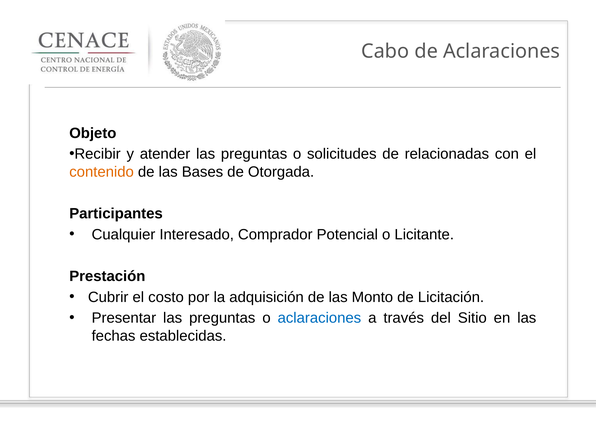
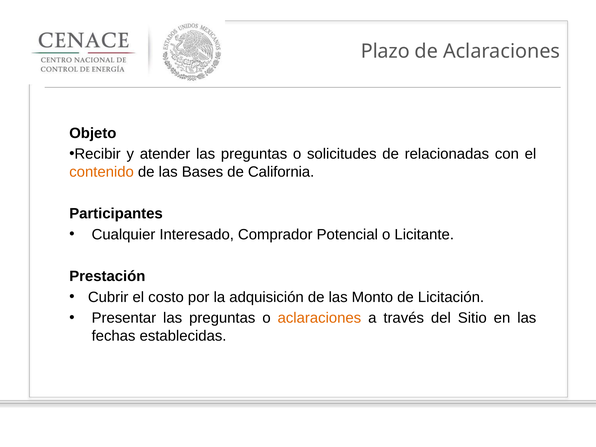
Cabo: Cabo -> Plazo (385, 51)
Otorgada: Otorgada -> California (281, 172)
aclaraciones colour: blue -> orange (319, 318)
